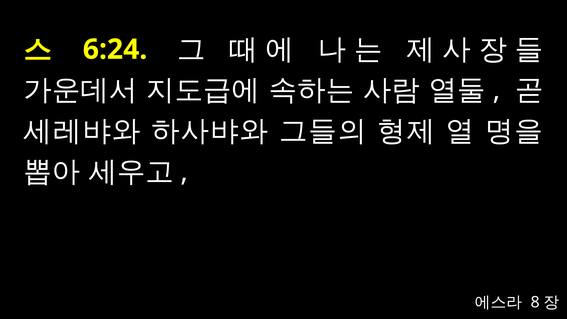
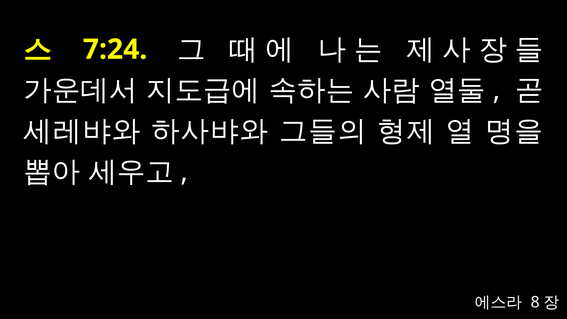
6:24: 6:24 -> 7:24 (115, 49)
